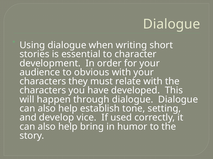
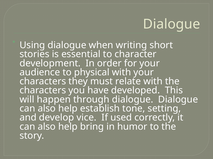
obvious: obvious -> physical (92, 73)
